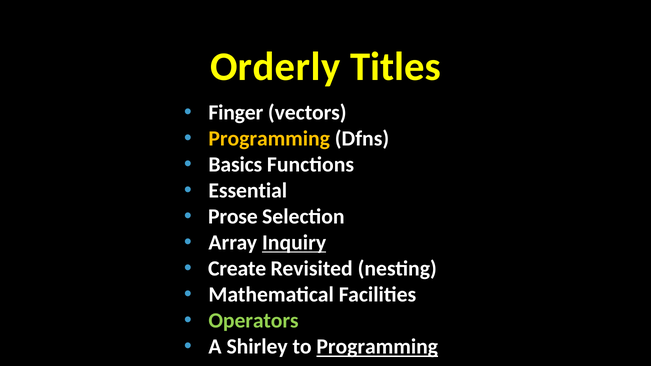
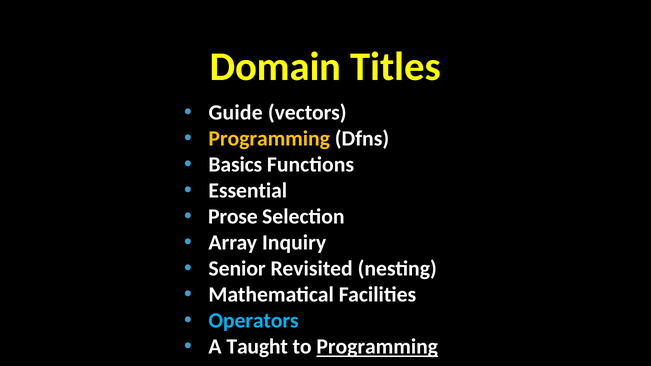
Orderly: Orderly -> Domain (275, 67)
Finger: Finger -> Guide (236, 113)
Inquiry underline: present -> none (294, 243)
Create: Create -> Senior (237, 269)
Operators colour: light green -> light blue (254, 321)
Shirley: Shirley -> Taught (257, 347)
